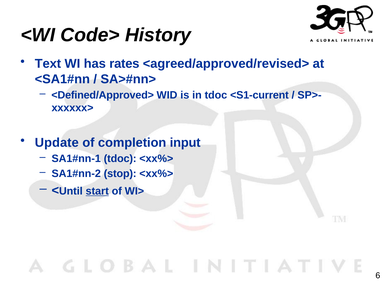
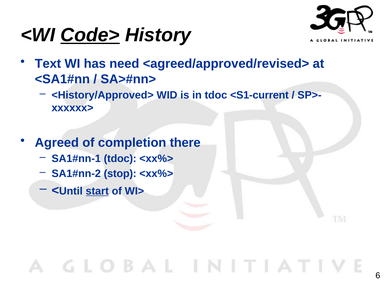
Code> underline: none -> present (90, 35)
rates: rates -> need (124, 64)
<Defined/Approved>: <Defined/Approved> -> <History/Approved> (103, 95)
Update: Update -> Agreed (57, 143)
input: input -> there (185, 143)
